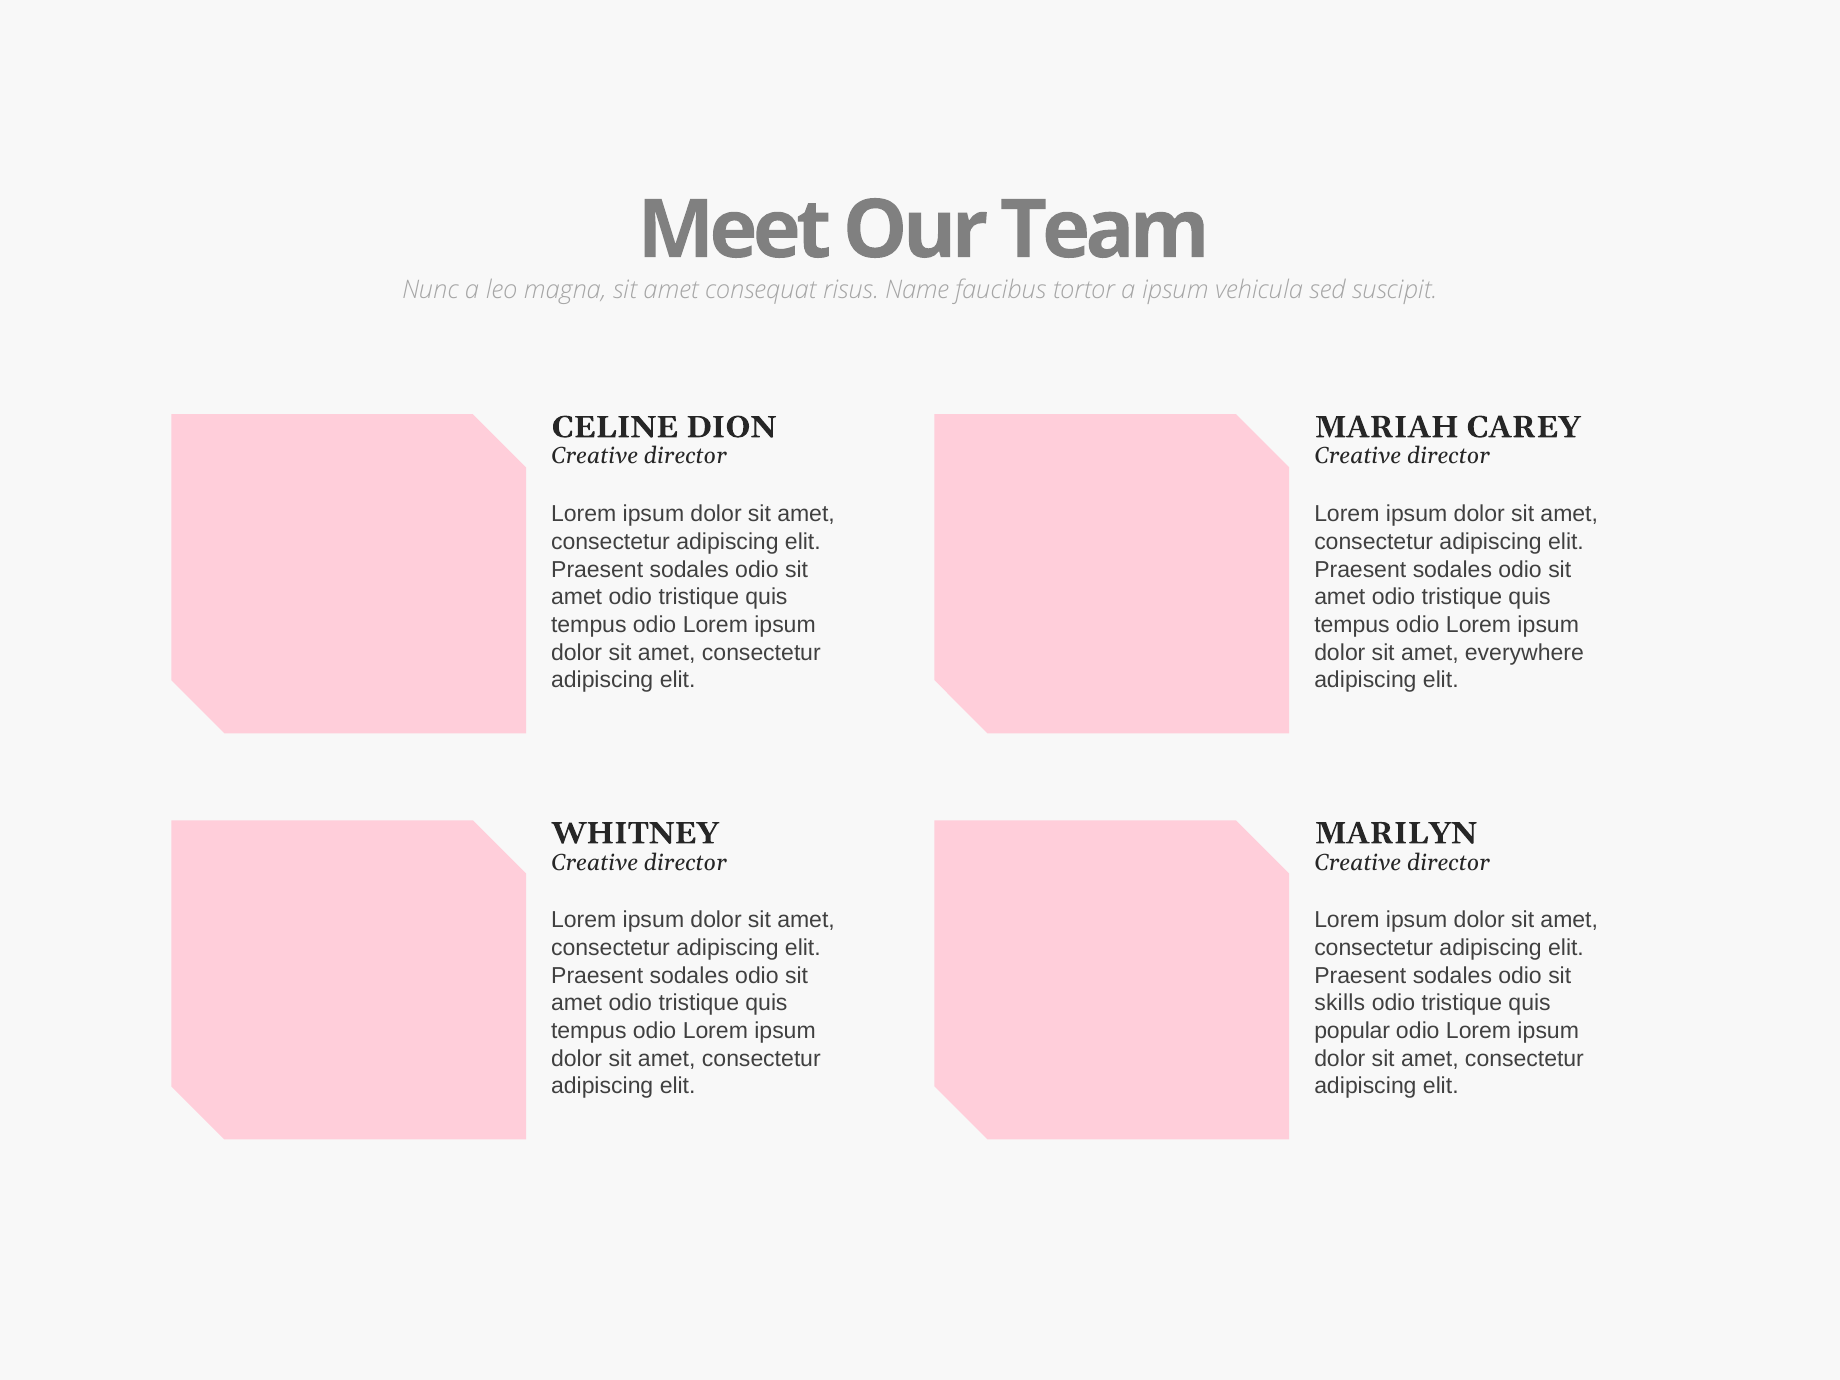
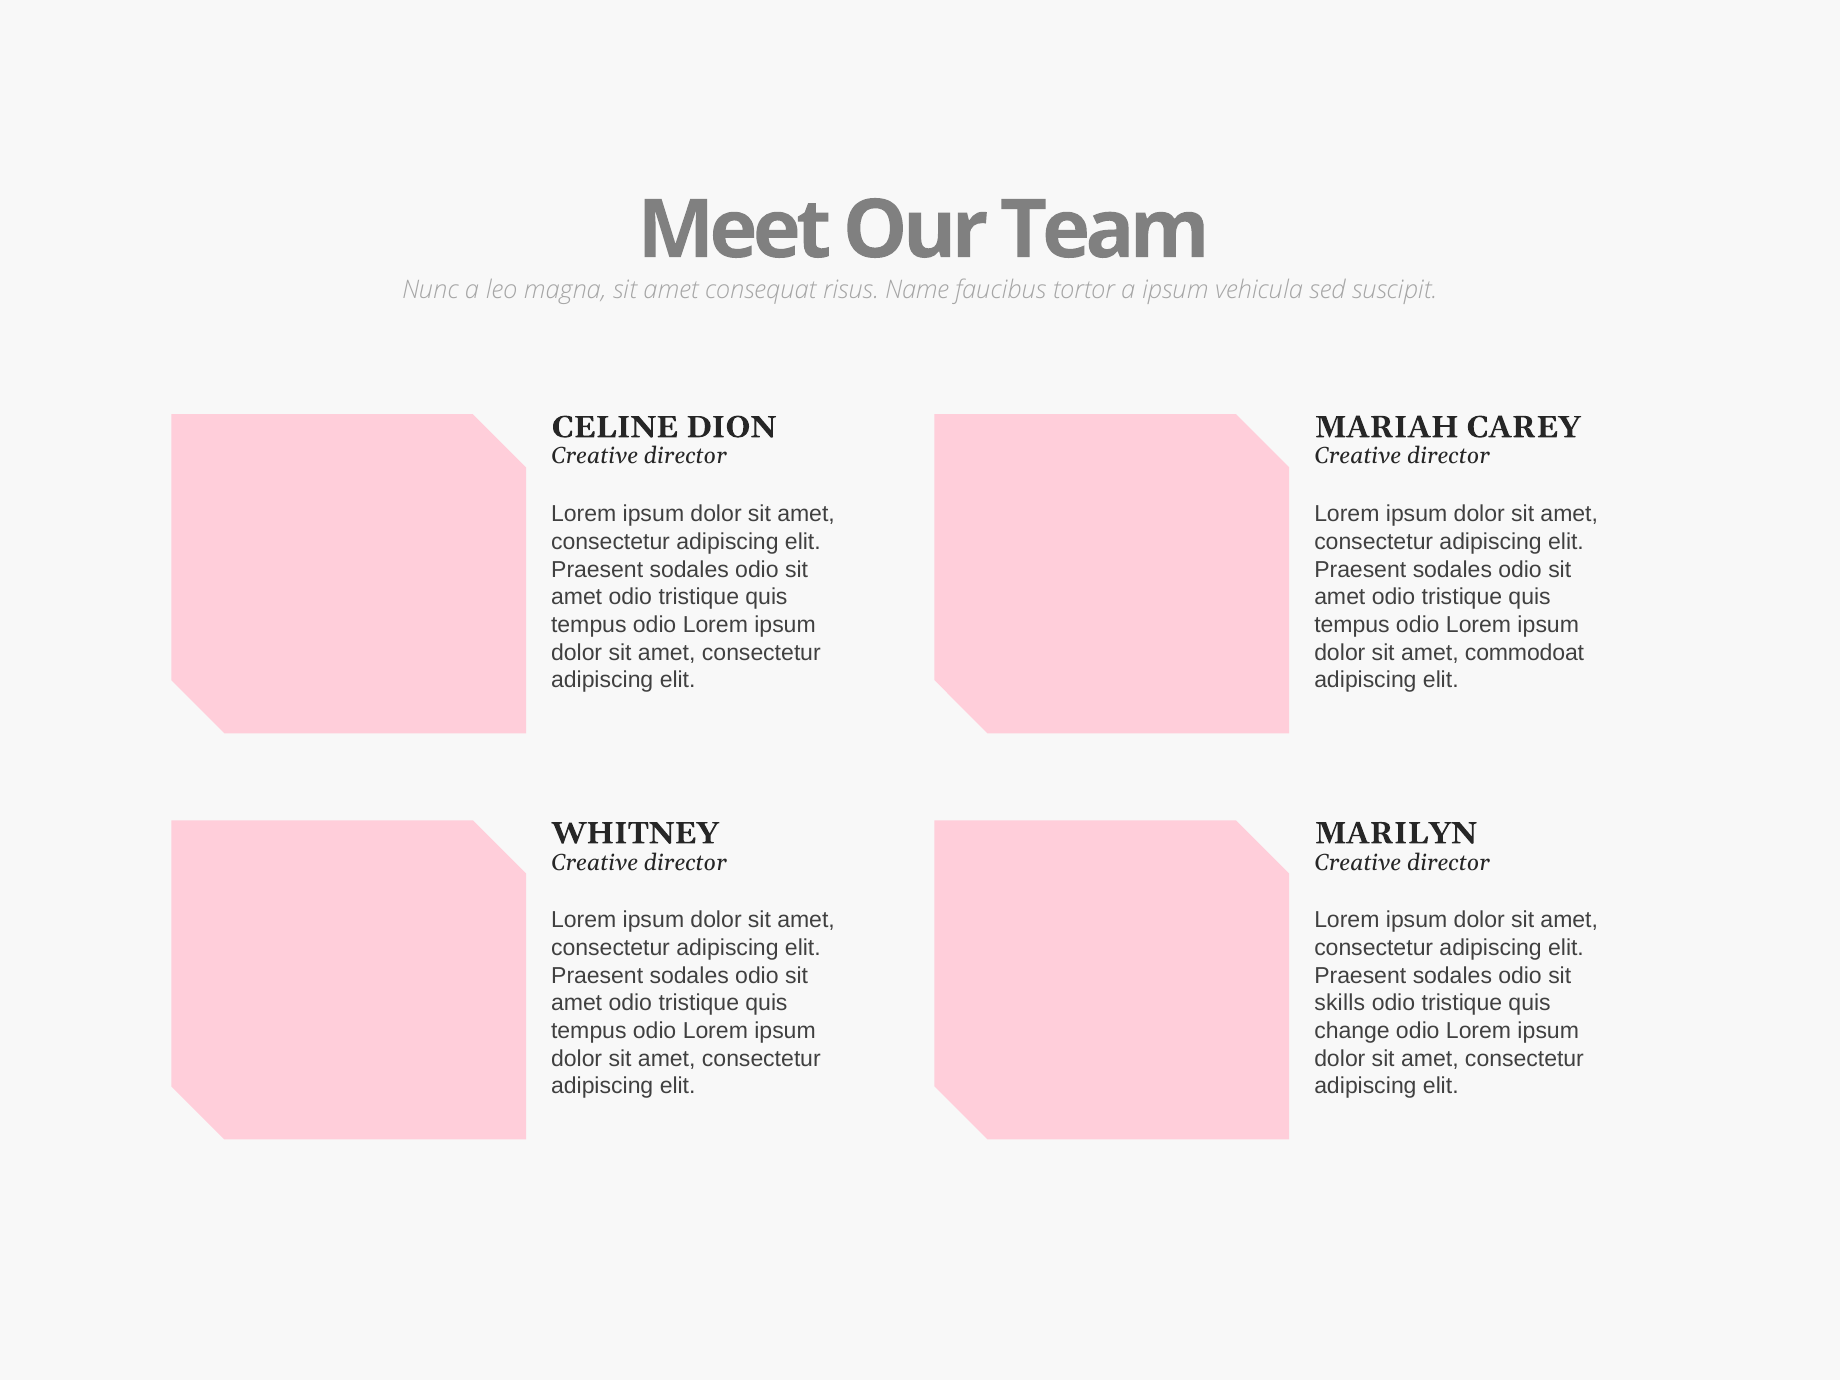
everywhere: everywhere -> commodoat (1524, 653)
popular: popular -> change (1352, 1031)
